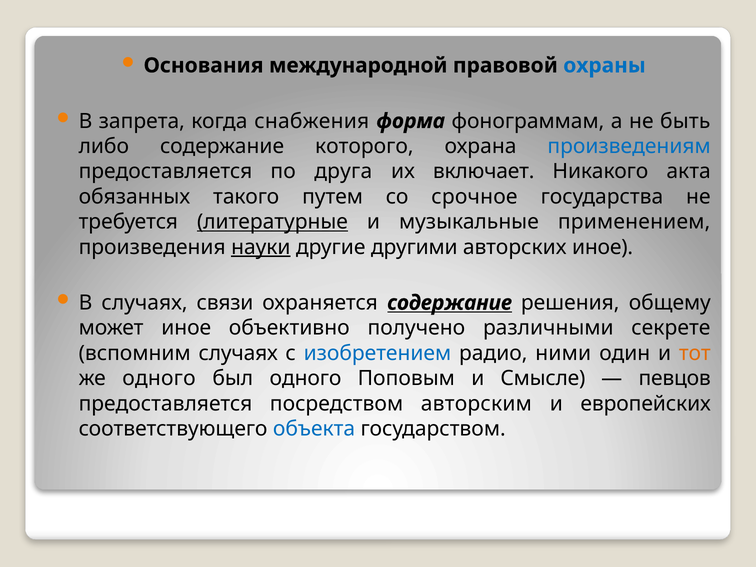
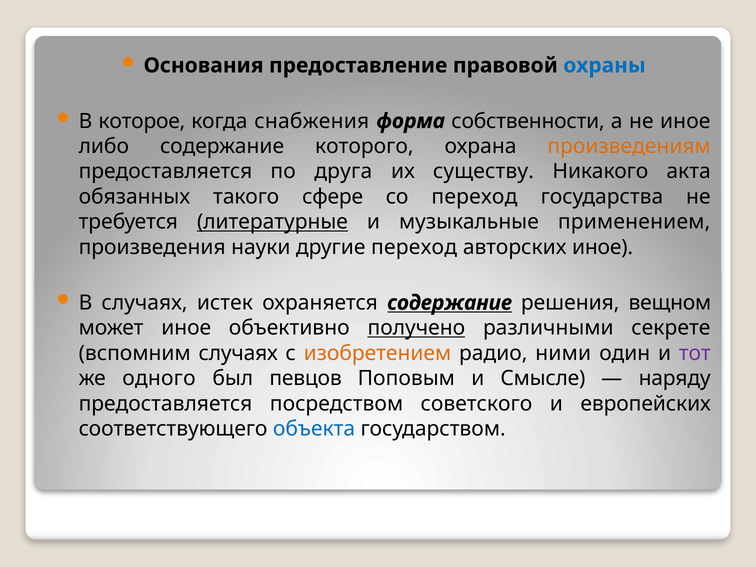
международной: международной -> предоставление (358, 65)
запрета: запрета -> которое (142, 121)
фонограммам: фонограммам -> собственности (528, 121)
не быть: быть -> иное (685, 121)
произведениям colour: blue -> orange (629, 146)
включает: включает -> существу (483, 172)
путем: путем -> сфере (333, 197)
со срочное: срочное -> переход (474, 197)
науки underline: present -> none (261, 247)
другие другими: другими -> переход (414, 247)
связи: связи -> истек (225, 303)
общему: общему -> вещном (670, 303)
получено underline: none -> present (416, 328)
изобретением colour: blue -> orange (377, 353)
тот colour: orange -> purple (695, 353)
был одного: одного -> певцов (306, 378)
певцов: певцов -> наряду (675, 378)
авторским: авторским -> советского (476, 404)
